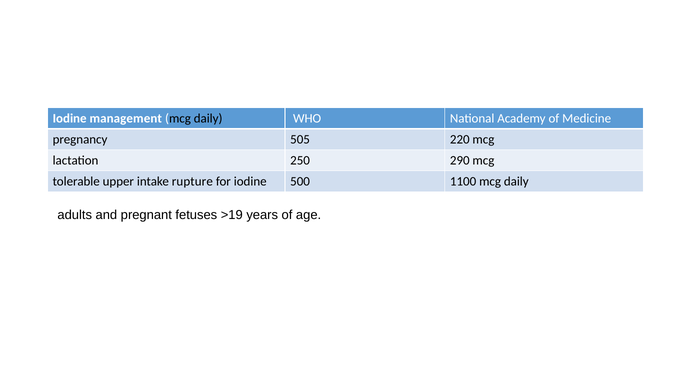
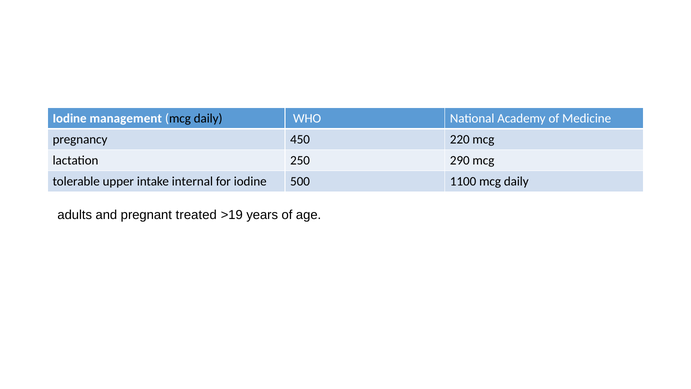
505: 505 -> 450 (300, 139)
rupture: rupture -> internal (192, 181)
fetuses: fetuses -> treated (196, 215)
